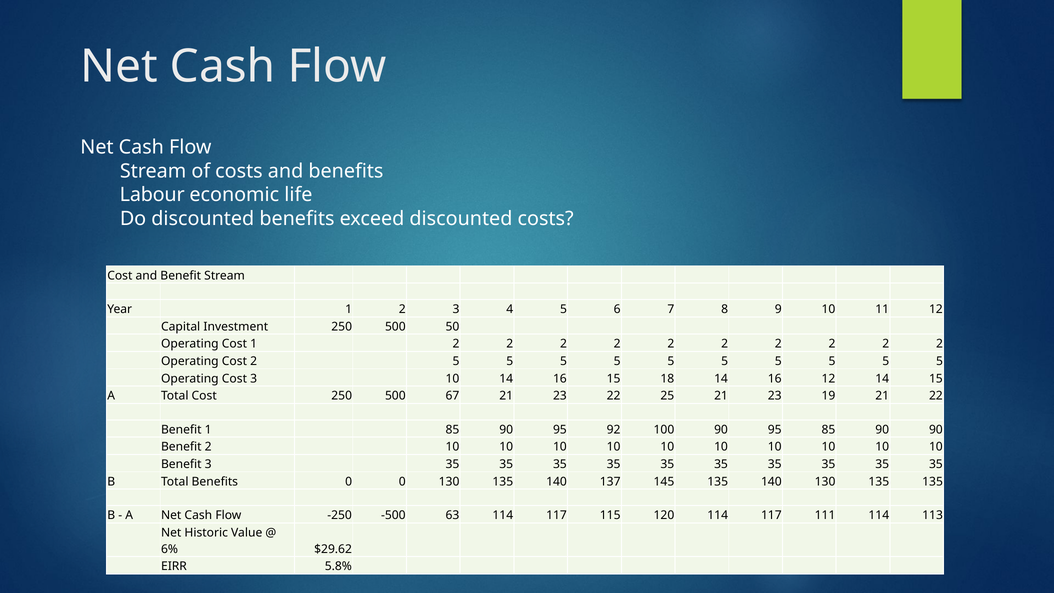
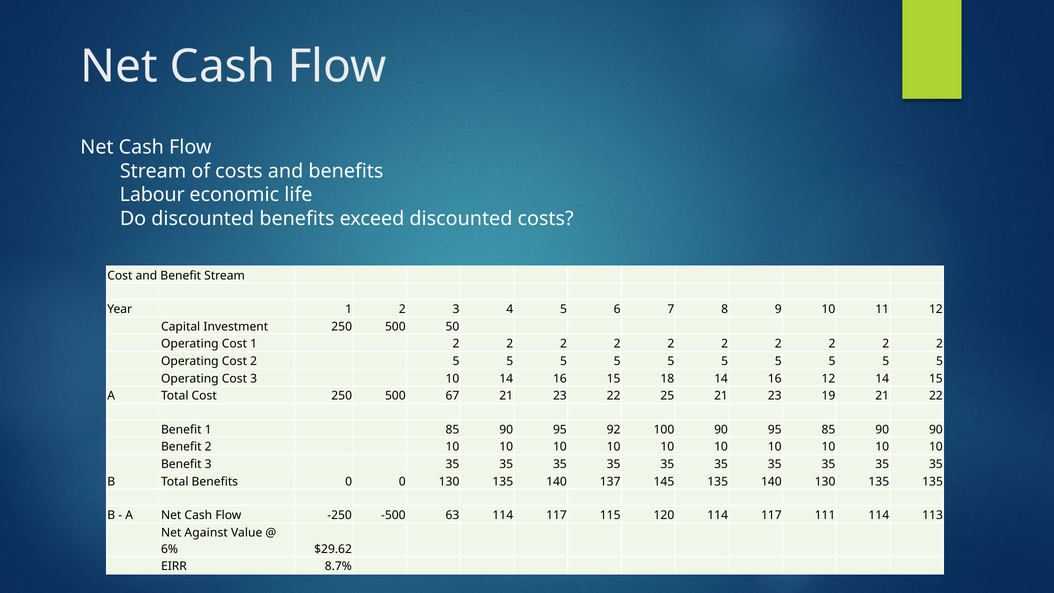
Historic: Historic -> Against (206, 532)
5.8%: 5.8% -> 8.7% (338, 566)
